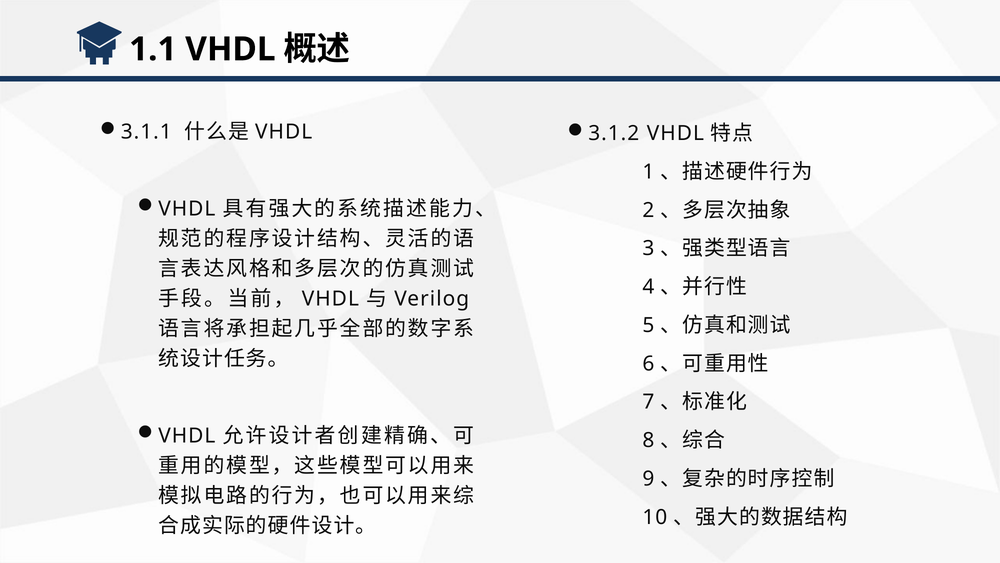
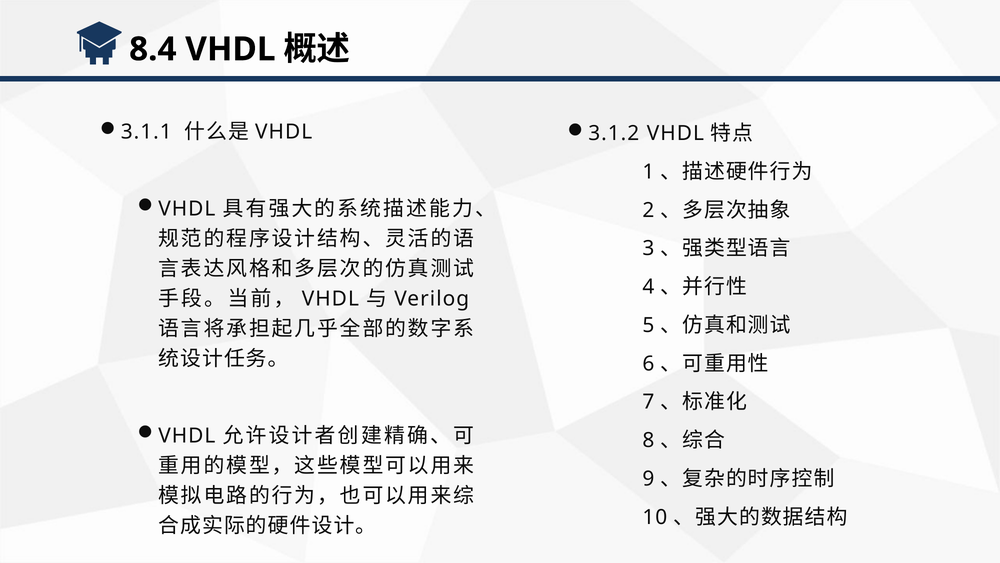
1.1: 1.1 -> 8.4 (153, 49)
